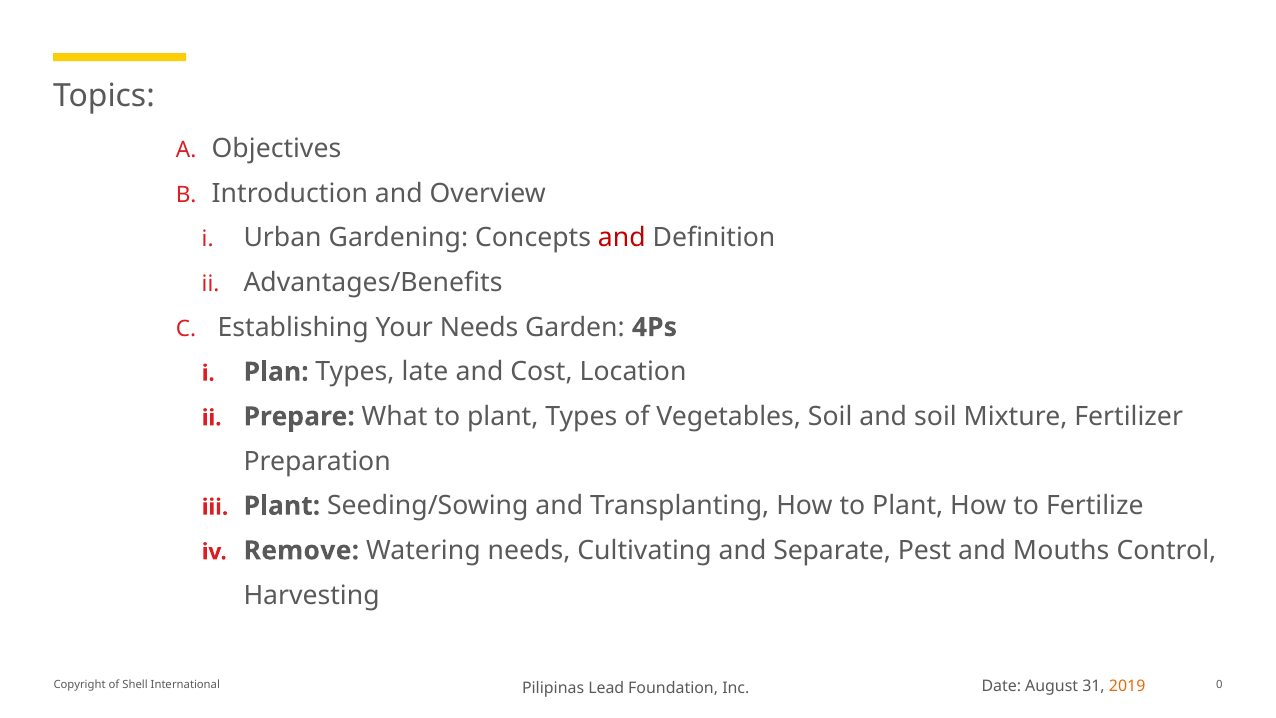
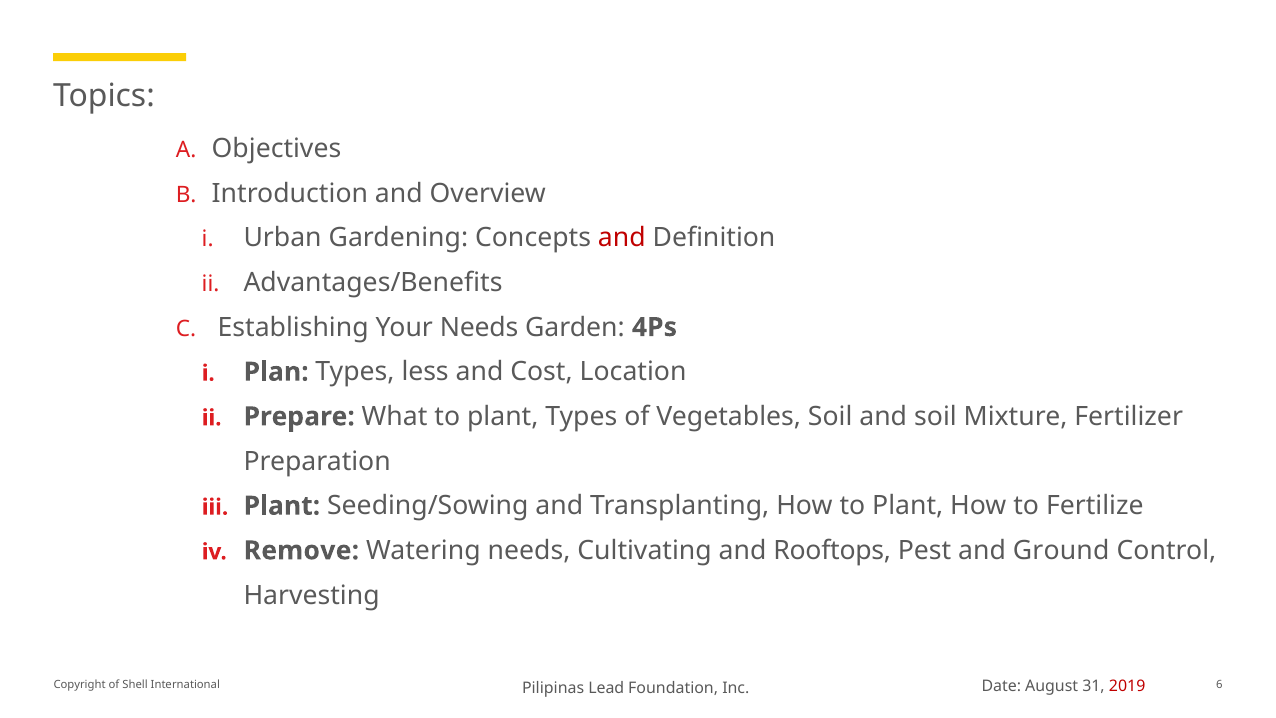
late: late -> less (425, 372)
Separate: Separate -> Rooftops (832, 550)
Mouths: Mouths -> Ground (1061, 550)
0: 0 -> 6 (1219, 685)
2019 colour: orange -> red (1127, 686)
